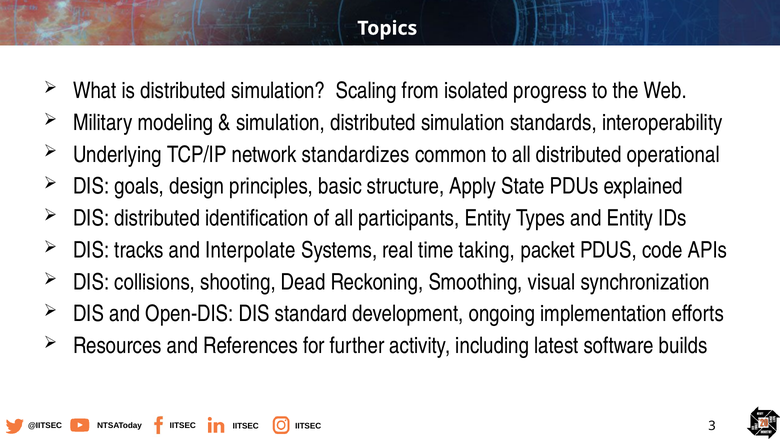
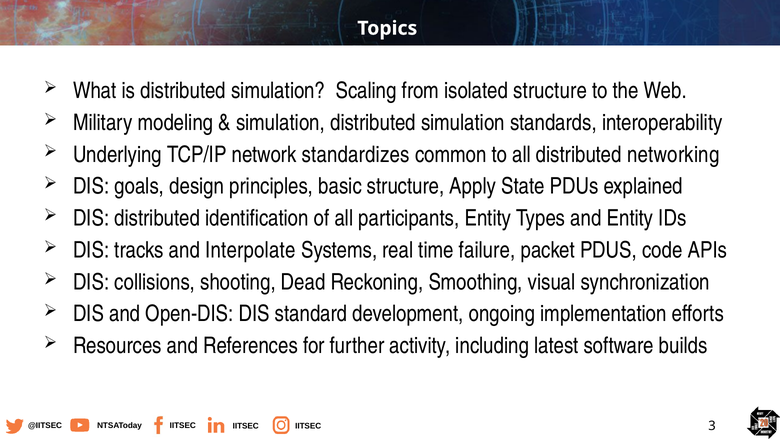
isolated progress: progress -> structure (550, 91)
operational: operational -> networking (673, 154)
taking: taking -> failure (487, 250)
